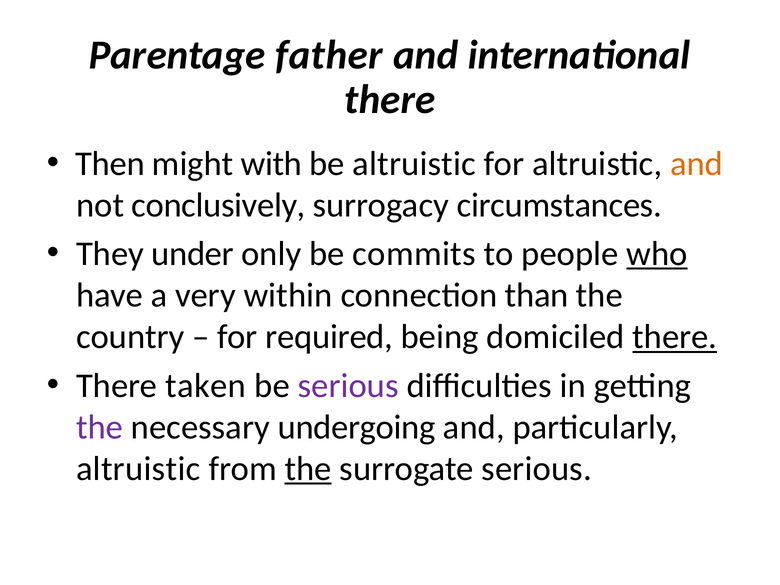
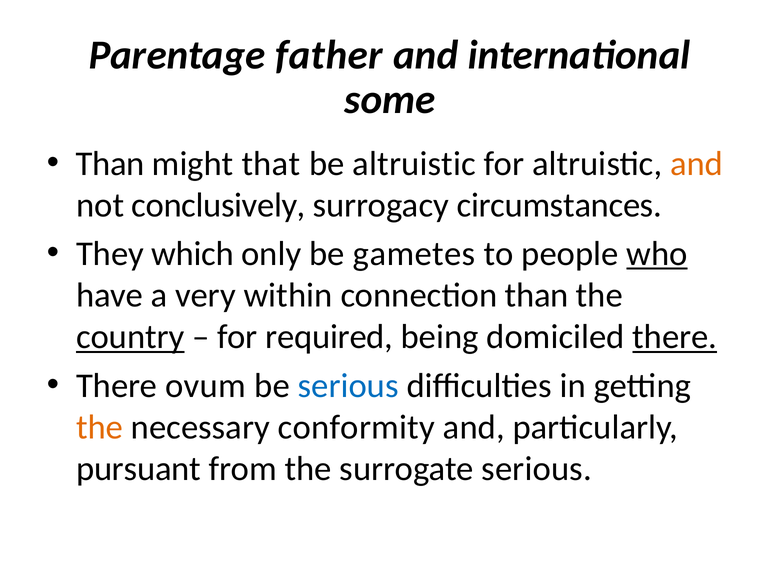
there: there -> some (390, 100)
Then: Then -> Than (110, 164)
with: with -> that (271, 164)
under: under -> which (193, 254)
commits: commits -> gametes (414, 254)
country underline: none -> present (130, 337)
taken: taken -> ovum (206, 386)
serious colour: purple -> blue (348, 386)
the colour: purple -> orange (100, 427)
undergoing: undergoing -> conformity (356, 427)
altruistic: altruistic -> pursuant (139, 469)
the underline: present -> none (308, 469)
